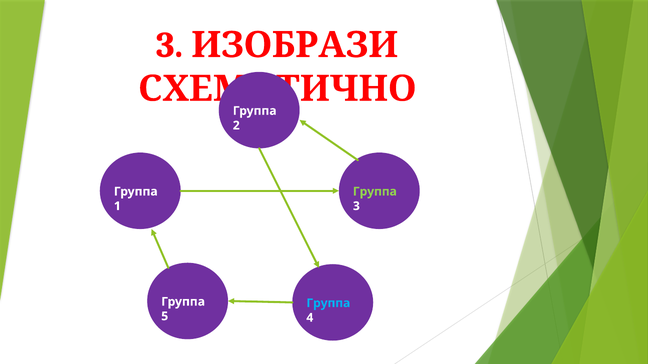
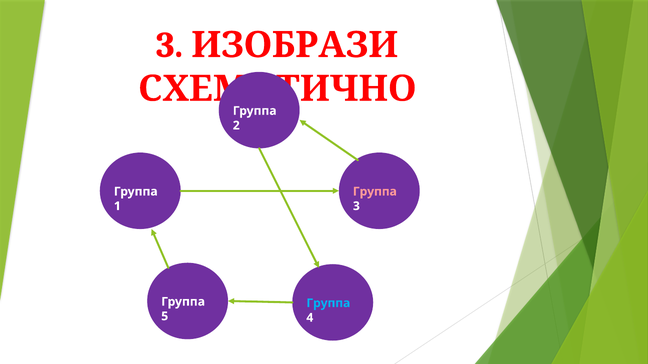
Группа colour: light green -> pink (375, 192)
